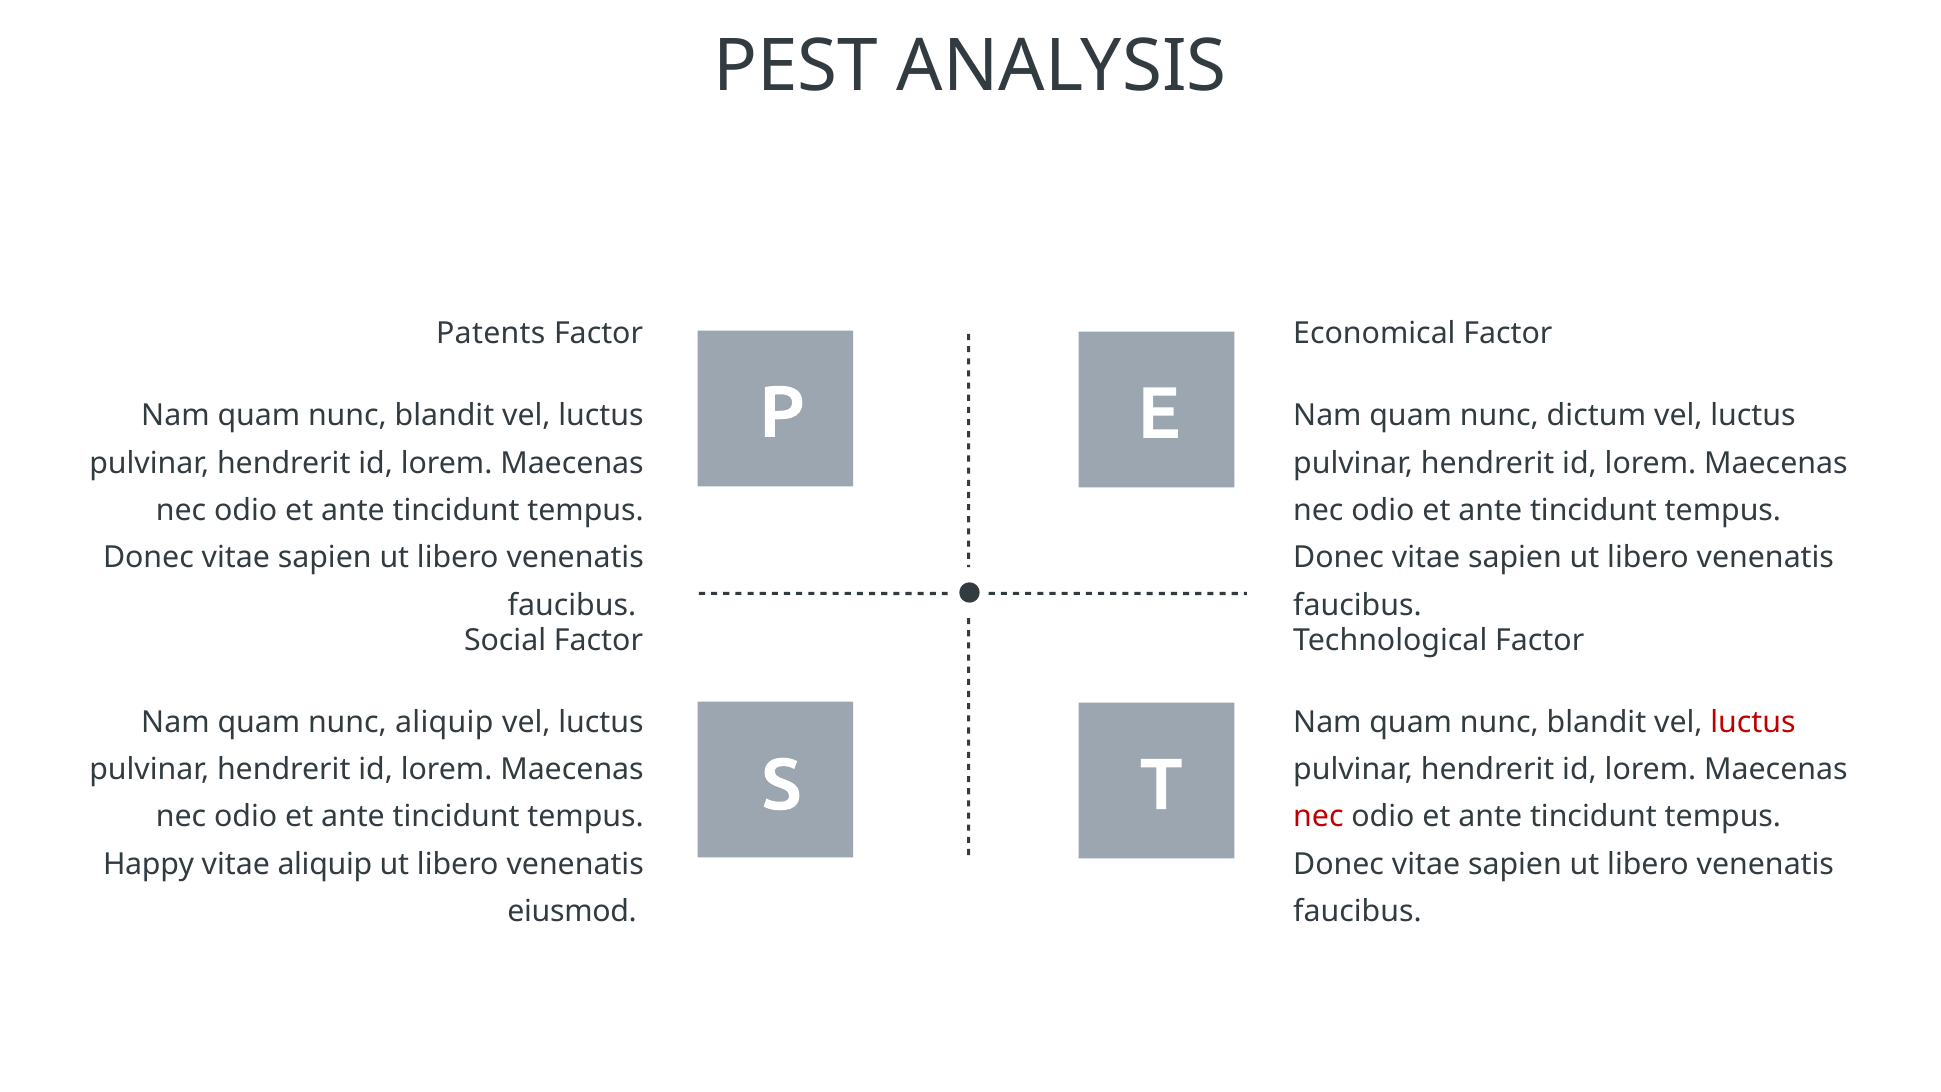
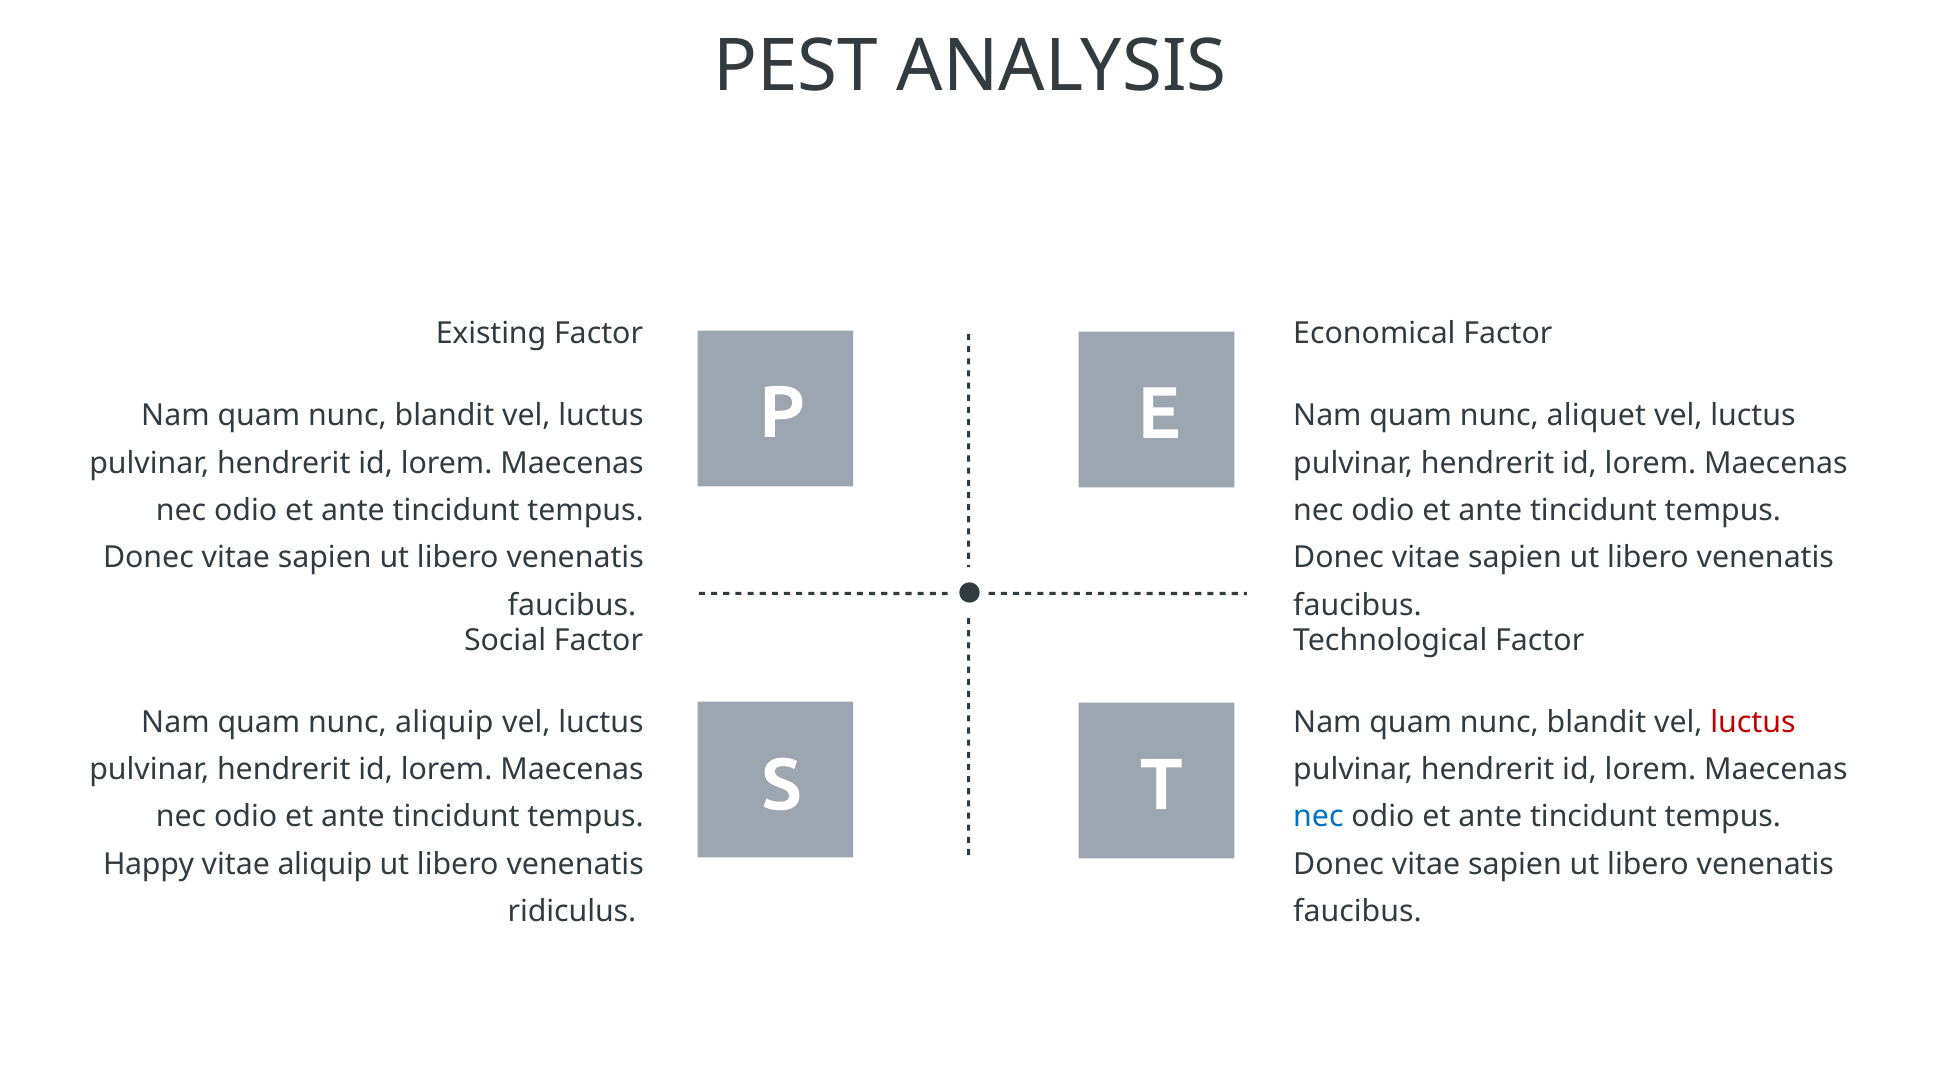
Patents: Patents -> Existing (491, 334)
dictum: dictum -> aliquet (1596, 416)
nec colour: red -> blue (1318, 817)
eiusmod: eiusmod -> ridiculus (572, 911)
